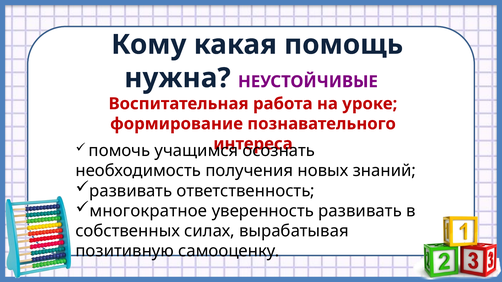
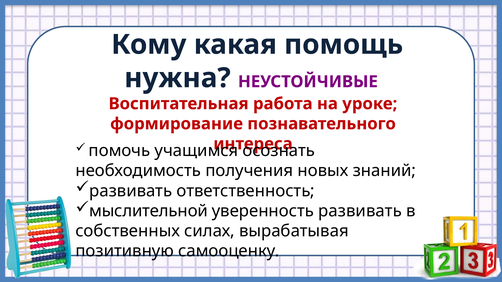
многократное: многократное -> мыслительной (148, 211)
